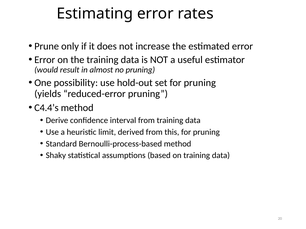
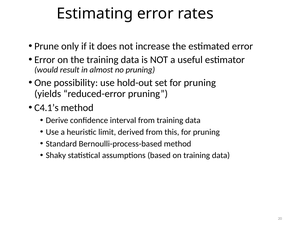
C4.4’s: C4.4’s -> C4.1’s (46, 108)
